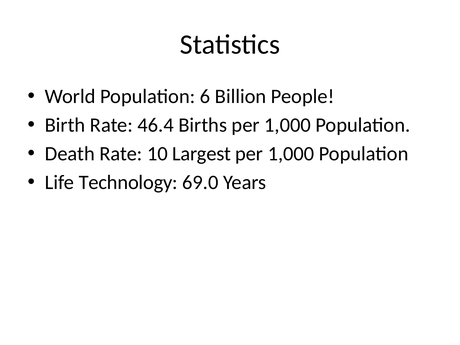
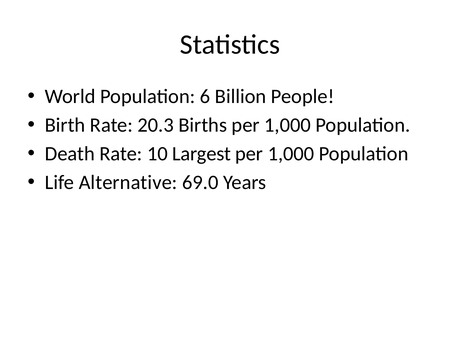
46.4: 46.4 -> 20.3 (156, 125)
Technology: Technology -> Alternative (128, 182)
